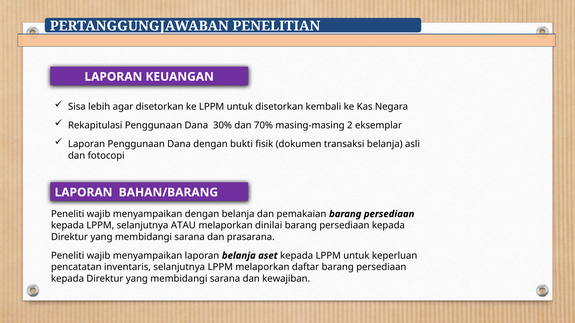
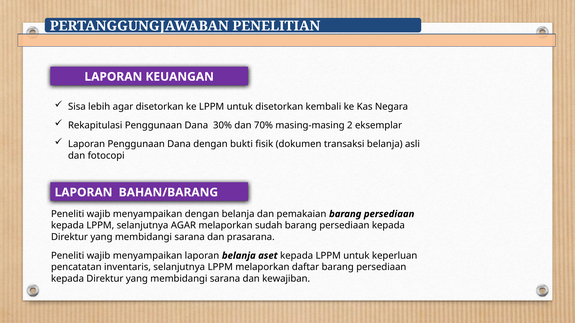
selanjutnya ATAU: ATAU -> AGAR (183, 226)
dinilai: dinilai -> sudah (269, 226)
